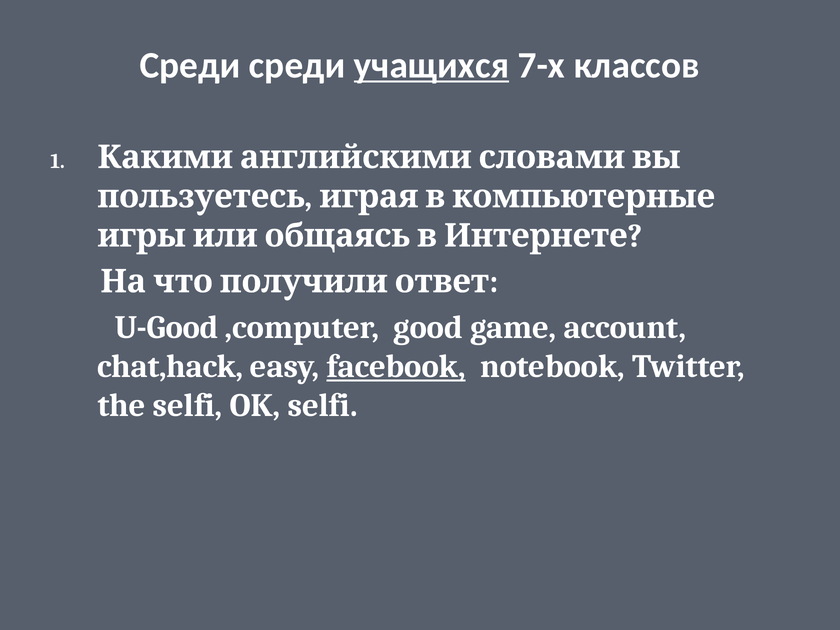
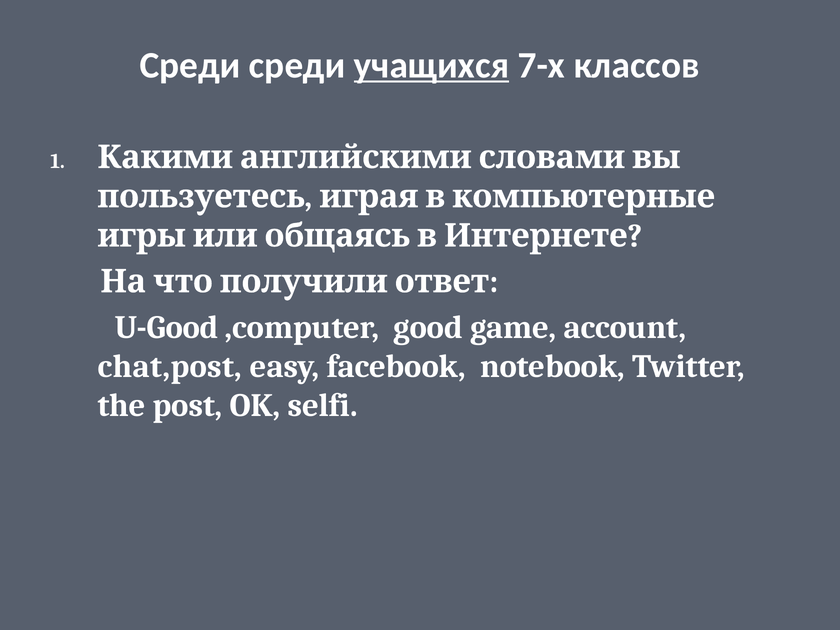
chat,hack: chat,hack -> chat,post (170, 366)
facebook underline: present -> none (396, 366)
the selfi: selfi -> post (188, 406)
